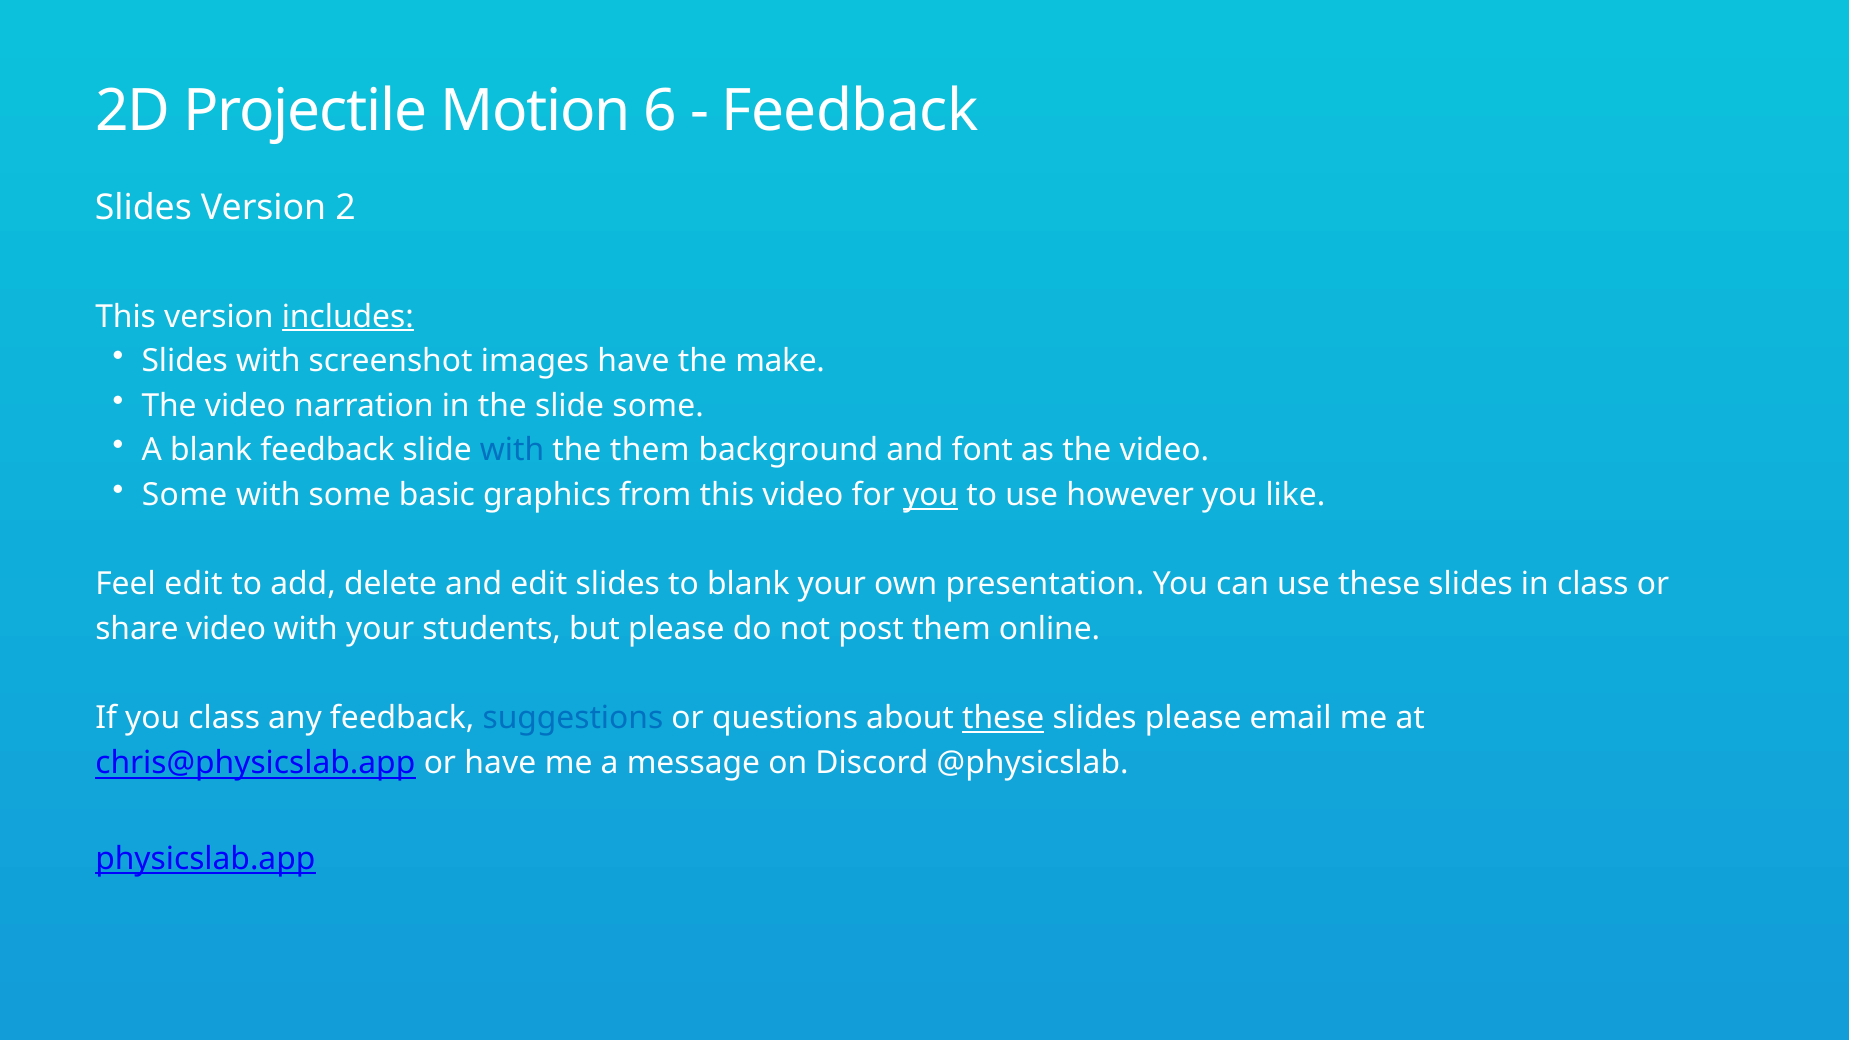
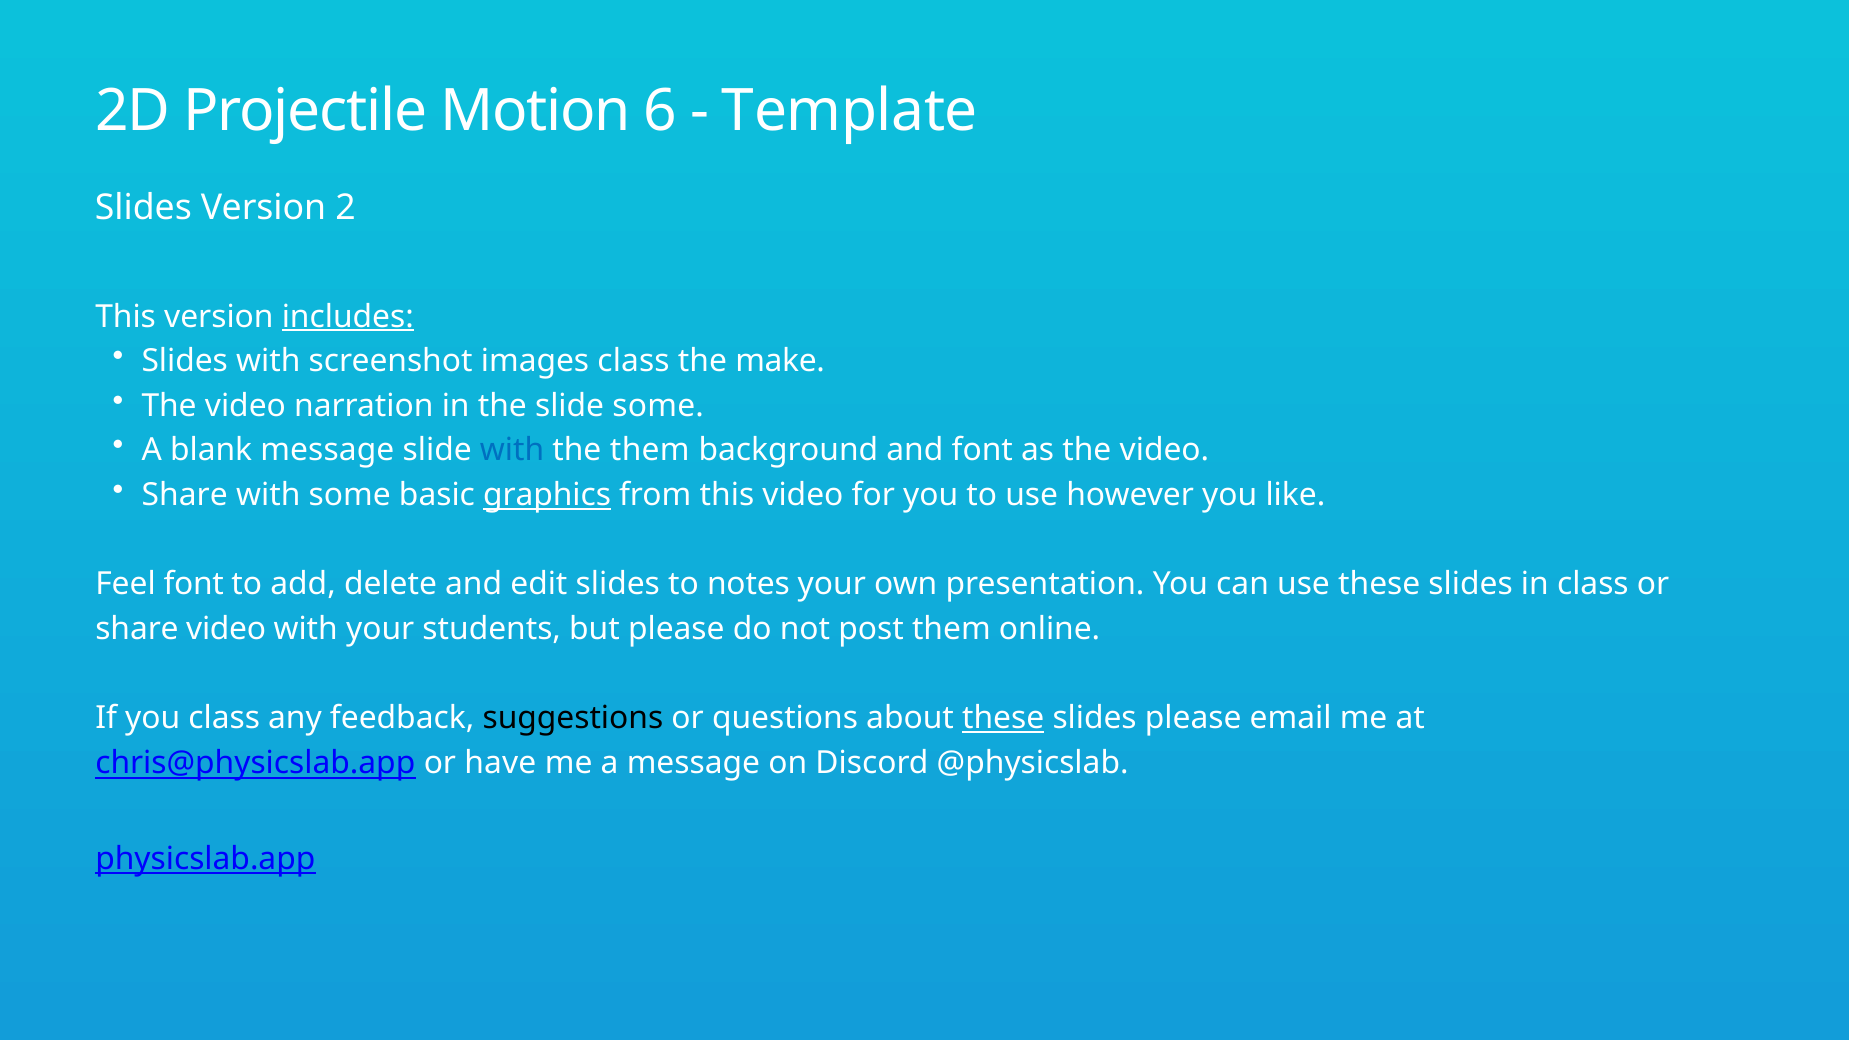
Feedback: Feedback -> Template (850, 111)
images have: have -> class (634, 361)
blank feedback: feedback -> message (327, 450)
Some: Some -> Share (185, 495)
graphics underline: none -> present (547, 495)
you underline: present -> none (931, 495)
Feel edit: edit -> font (194, 584)
to blank: blank -> notes (748, 584)
suggestions colour: blue -> black (573, 718)
